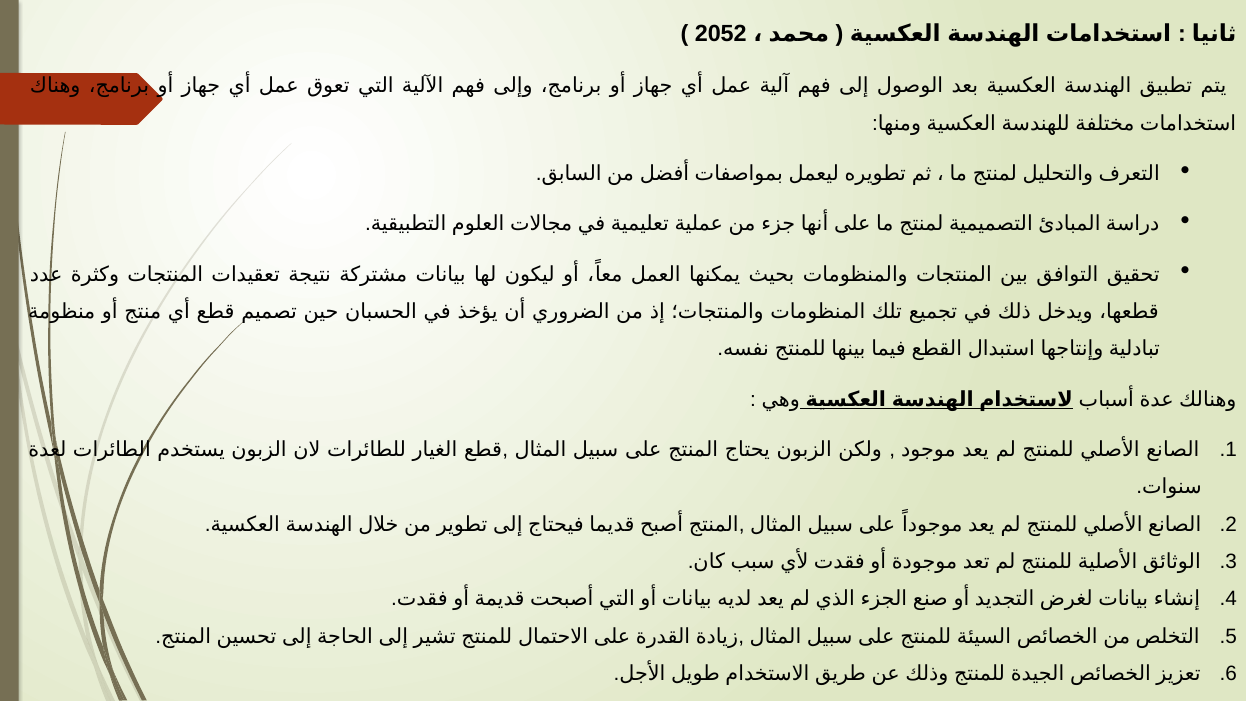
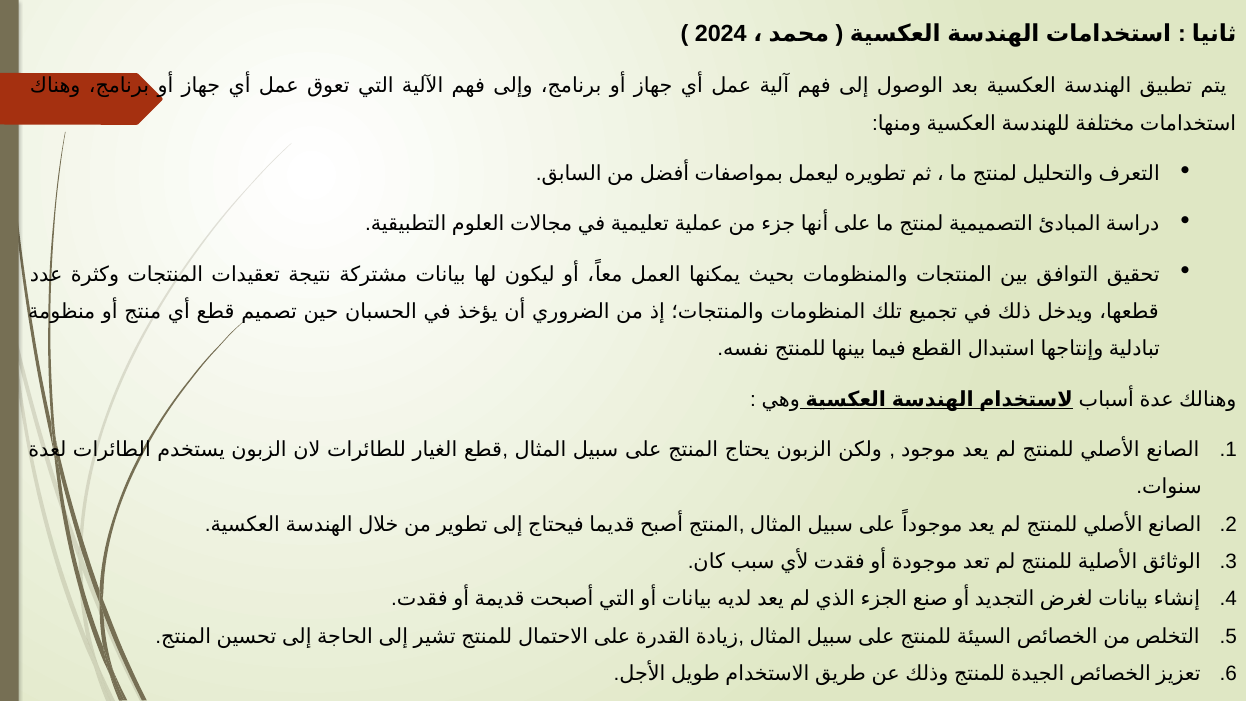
2052: 2052 -> 2024 (721, 34)
